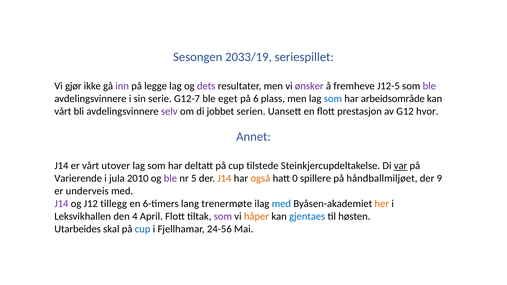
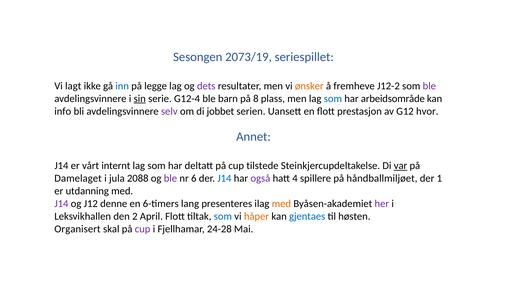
2033/19: 2033/19 -> 2073/19 (249, 57)
gjør: gjør -> lagt (73, 86)
inn colour: purple -> blue (122, 86)
ønsker colour: purple -> orange (309, 86)
J12-5: J12-5 -> J12-2 (388, 86)
sin underline: none -> present (140, 99)
G12-7: G12-7 -> G12-4 (187, 99)
eget: eget -> barn (228, 99)
6: 6 -> 8 (256, 99)
vårt: vårt -> info (63, 111)
utover: utover -> internt (116, 166)
Varierende: Varierende -> Damelaget (78, 179)
2010: 2010 -> 2088 (138, 179)
5: 5 -> 6 (194, 179)
J14 colour: orange -> blue (224, 179)
også colour: orange -> purple (260, 179)
0: 0 -> 4 (295, 179)
9: 9 -> 1 (439, 179)
underveis: underveis -> utdanning (87, 191)
tillegg: tillegg -> denne (114, 204)
trenermøte: trenermøte -> presenteres (227, 204)
med colour: blue -> orange (281, 204)
her colour: orange -> purple (382, 204)
4: 4 -> 2 (135, 217)
som colour: purple -> blue (223, 217)
Utarbeides: Utarbeides -> Organisert (77, 229)
cup colour: blue -> purple (143, 229)
24-56: 24-56 -> 24-28 (219, 229)
